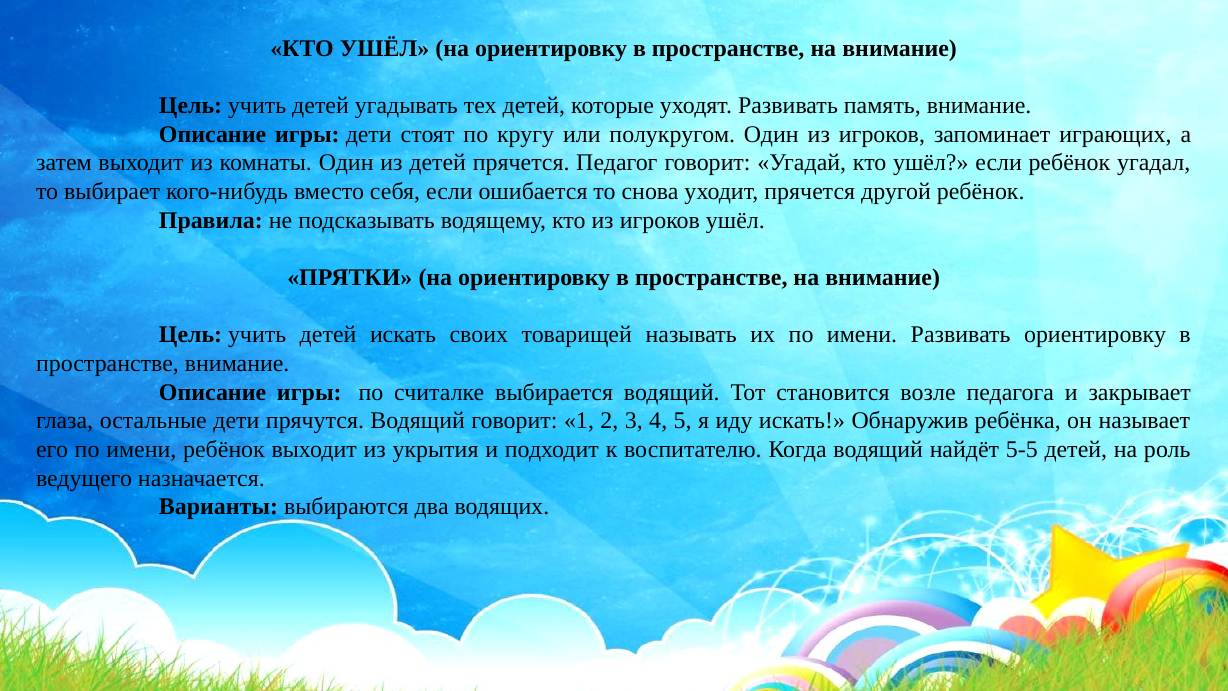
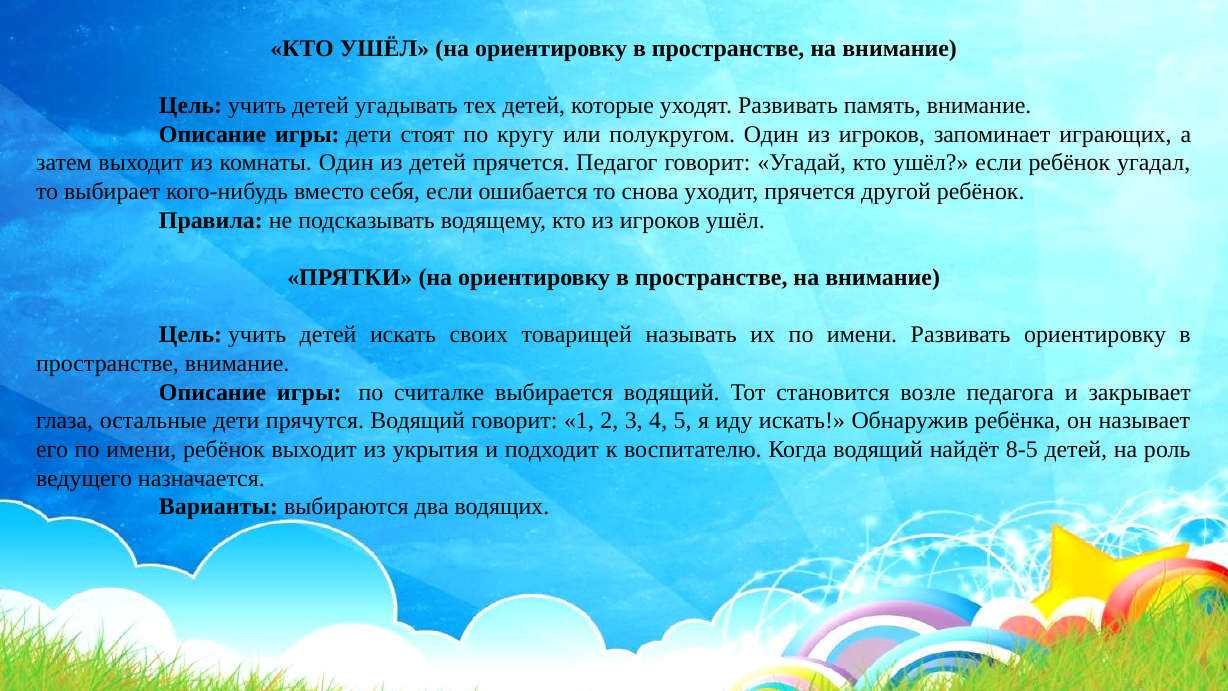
5-5: 5-5 -> 8-5 (1022, 450)
